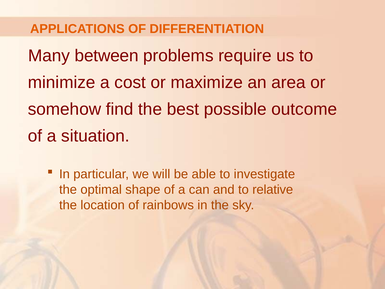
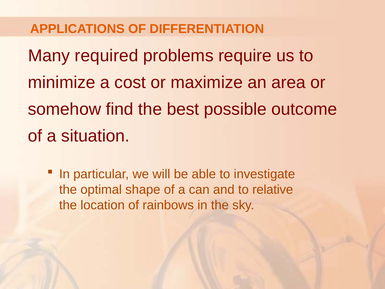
between: between -> required (106, 56)
